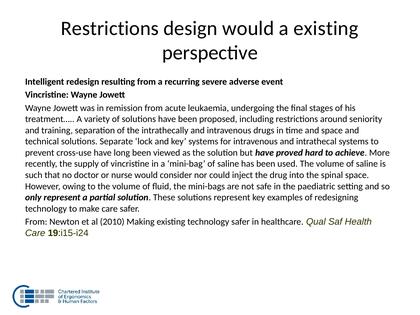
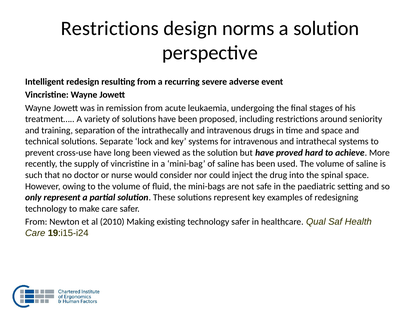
design would: would -> norms (248, 28)
a existing: existing -> solution (326, 28)
